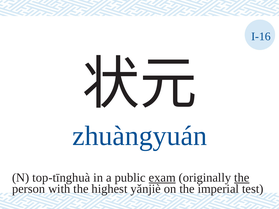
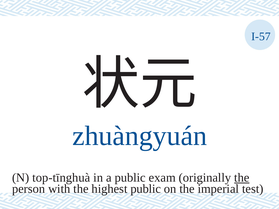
I-16: I-16 -> I-57 (261, 37)
exam underline: present -> none (162, 178)
highest yǎnjiè: yǎnjiè -> public (146, 189)
